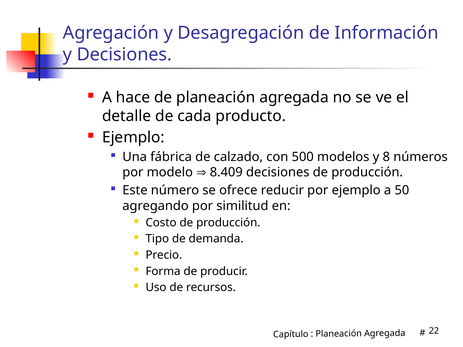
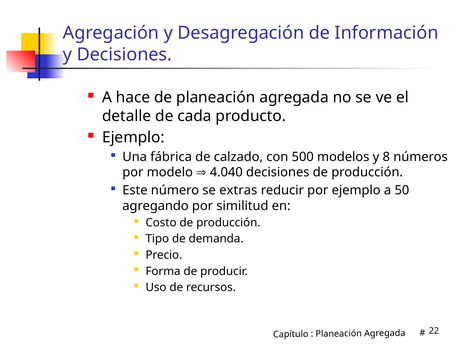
8.409: 8.409 -> 4.040 (226, 172)
ofrece: ofrece -> extras (238, 190)
